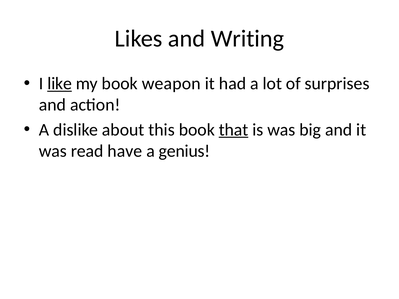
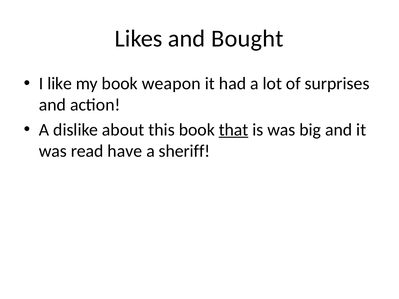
Writing: Writing -> Bought (247, 39)
like underline: present -> none (60, 84)
genius: genius -> sheriff (184, 151)
